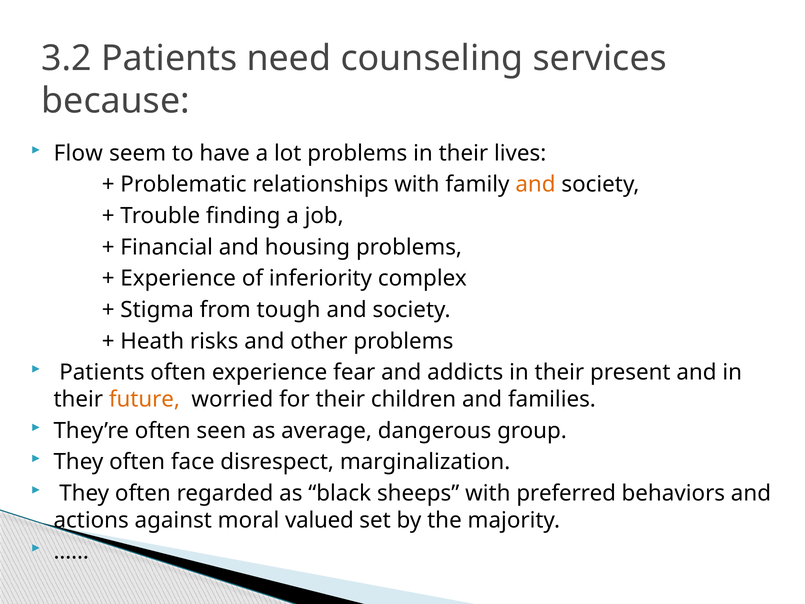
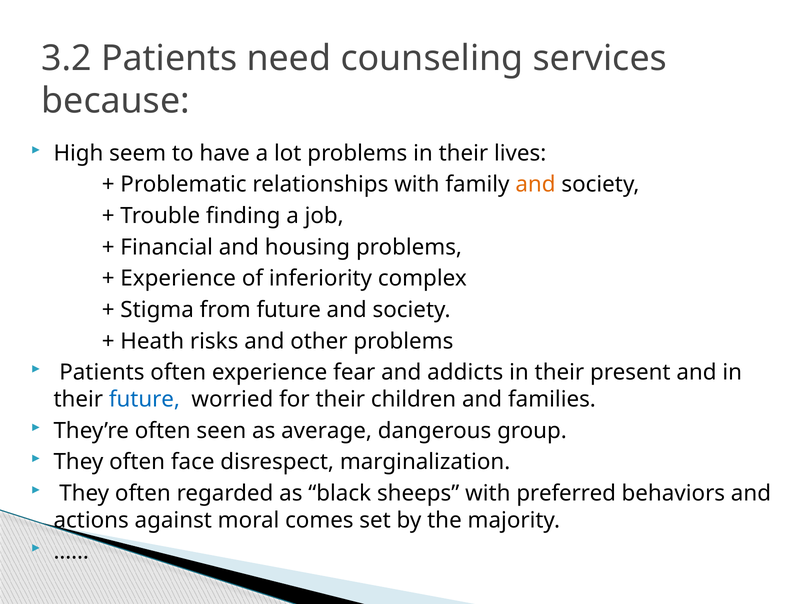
Flow: Flow -> High (78, 153)
from tough: tough -> future (289, 310)
future colour: orange -> blue (144, 399)
valued: valued -> comes (319, 520)
